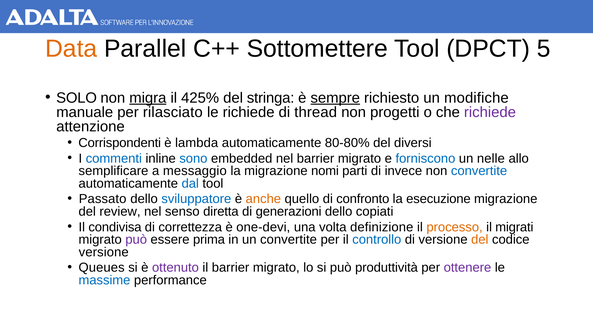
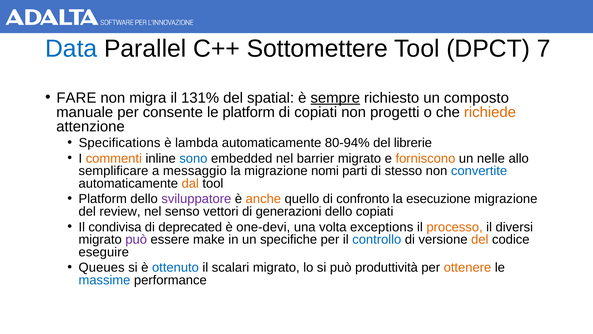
Data colour: orange -> blue (71, 49)
5: 5 -> 7 (544, 49)
SOLO: SOLO -> FARE (76, 98)
migra underline: present -> none (148, 98)
425%: 425% -> 131% (200, 98)
stringa: stringa -> spatial (271, 98)
modifiche: modifiche -> composto (476, 98)
rilasciato: rilasciato -> consente (173, 112)
le richiede: richiede -> platform (249, 112)
di thread: thread -> copiati (316, 112)
richiede colour: purple -> orange (490, 112)
Corrispondenti: Corrispondenti -> Specifications (120, 143)
80-80%: 80-80% -> 80-94% (347, 143)
diversi: diversi -> librerie (413, 143)
commenti colour: blue -> orange (114, 158)
forniscono colour: blue -> orange (425, 158)
invece: invece -> stesso (403, 171)
dal colour: blue -> orange (190, 183)
Passato: Passato -> Platform (103, 199)
sviluppatore colour: blue -> purple (196, 199)
diretta: diretta -> vettori (221, 211)
correttezza: correttezza -> deprecated (190, 227)
definizione: definizione -> exceptions (382, 227)
migrati: migrati -> diversi (514, 227)
prima: prima -> make (209, 239)
un convertite: convertite -> specifiche (289, 239)
versione: versione -> eseguire (104, 252)
ottenuto colour: purple -> blue (175, 267)
il barrier: barrier -> scalari (231, 267)
ottenere colour: purple -> orange (467, 267)
